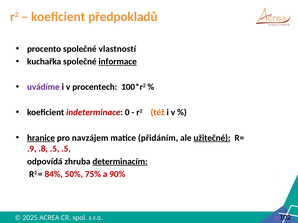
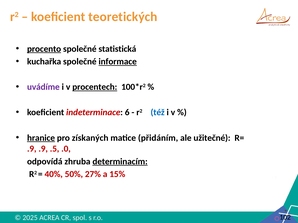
předpokladů: předpokladů -> teoretických (123, 17)
procento underline: none -> present (44, 49)
vlastností: vlastností -> statistická (117, 49)
procentech underline: none -> present (95, 87)
0: 0 -> 6 (127, 113)
též colour: orange -> blue (158, 113)
navzájem: navzájem -> získaných (90, 138)
užitečné underline: present -> none (212, 138)
.9 .8: .8 -> .9 (43, 149)
.5 .5: .5 -> .0 (66, 149)
84%: 84% -> 40% (54, 175)
75%: 75% -> 27% (93, 175)
90%: 90% -> 15% (117, 175)
